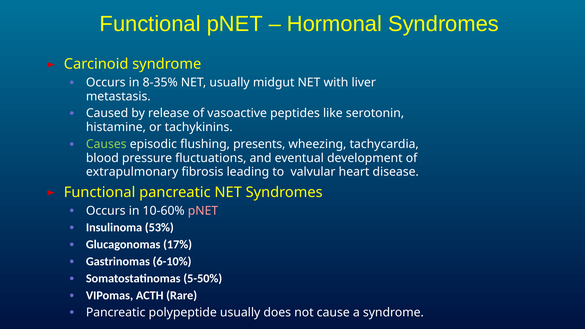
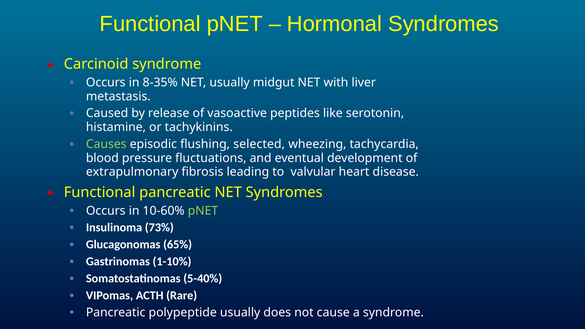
presents: presents -> selected (259, 144)
pNET colour: pink -> light green (203, 211)
53%: 53% -> 73% (159, 228)
17%: 17% -> 65% (178, 245)
6-10%: 6-10% -> 1-10% (172, 262)
5-50%: 5-50% -> 5-40% (203, 278)
